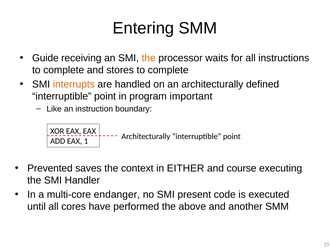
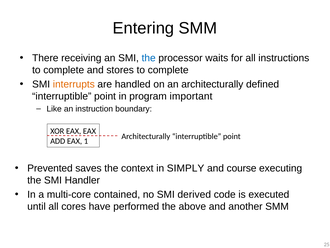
Guide: Guide -> There (45, 58)
the colour: orange -> blue (149, 58)
EITHER: EITHER -> SIMPLY (186, 168)
endanger: endanger -> contained (117, 194)
present: present -> derived (194, 194)
